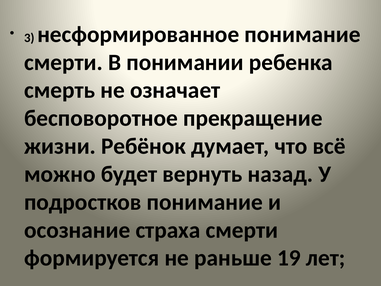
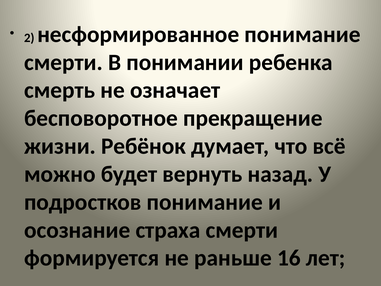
3: 3 -> 2 (29, 38)
19: 19 -> 16 (289, 258)
